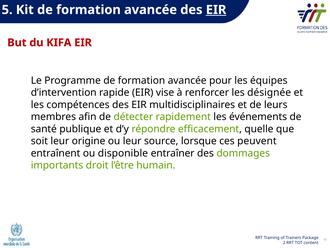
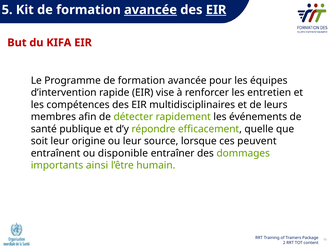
avancée underline: none -> present (151, 10)
désignée: désignée -> entretien (269, 92)
droit: droit -> ainsi (97, 165)
